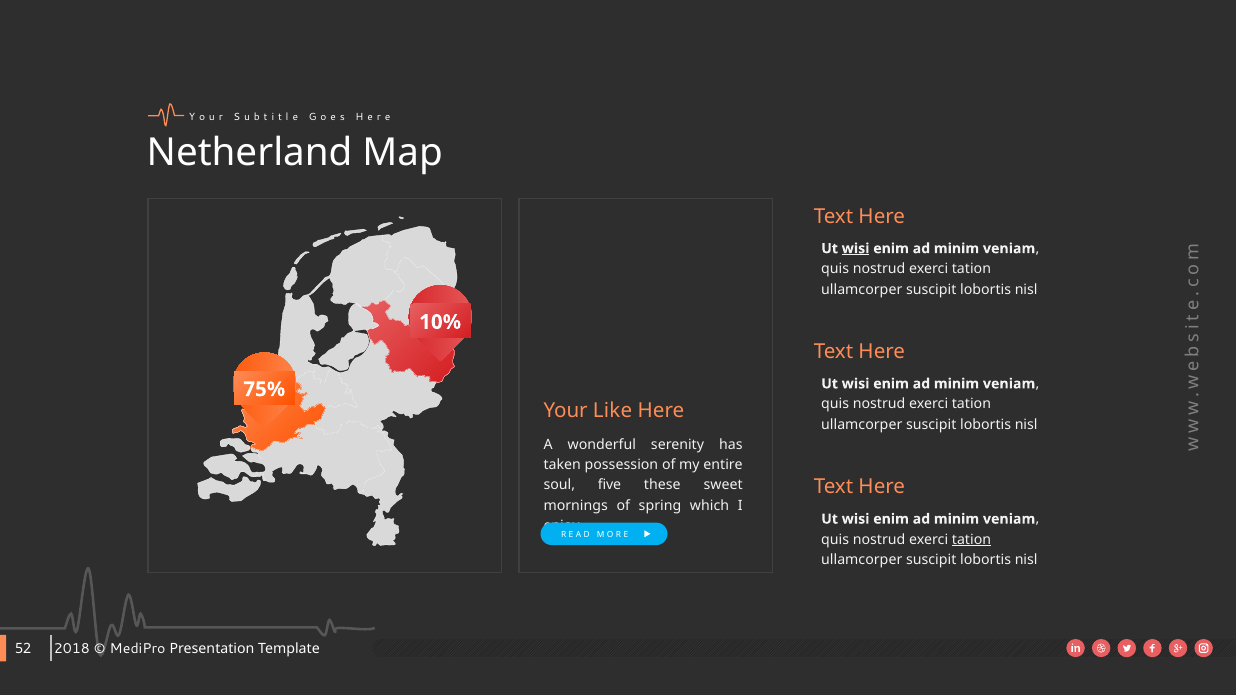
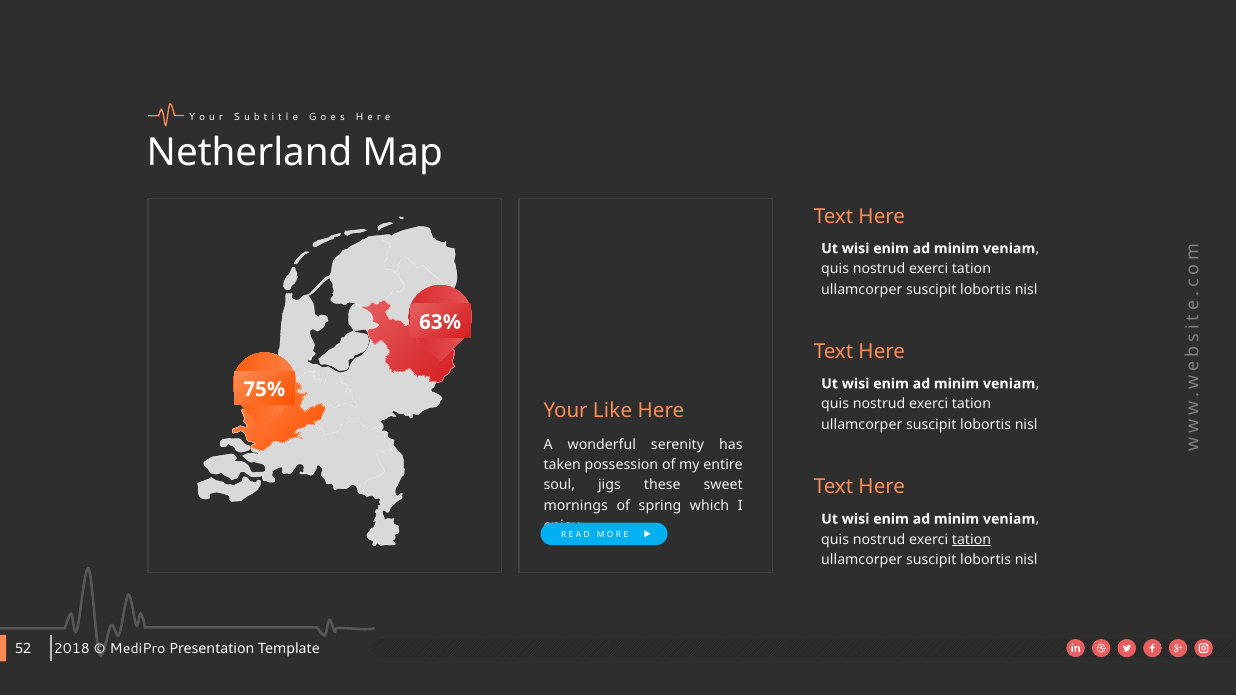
wisi underline: present -> none (856, 249)
10%: 10% -> 63% (440, 322)
five: five -> jigs (609, 485)
